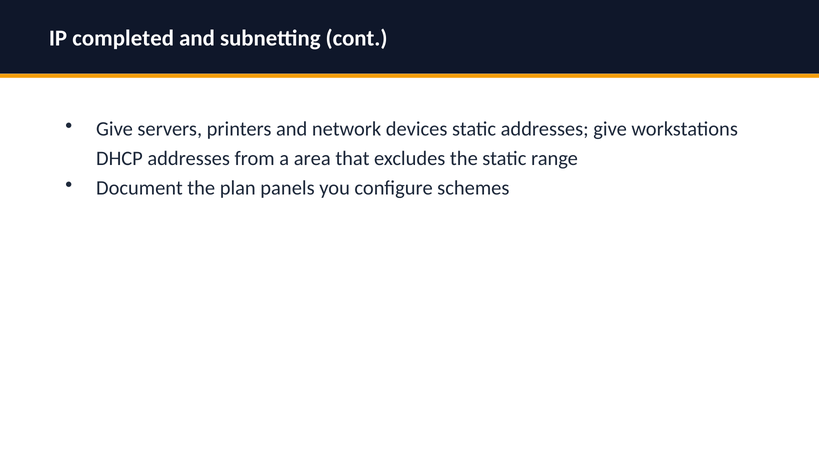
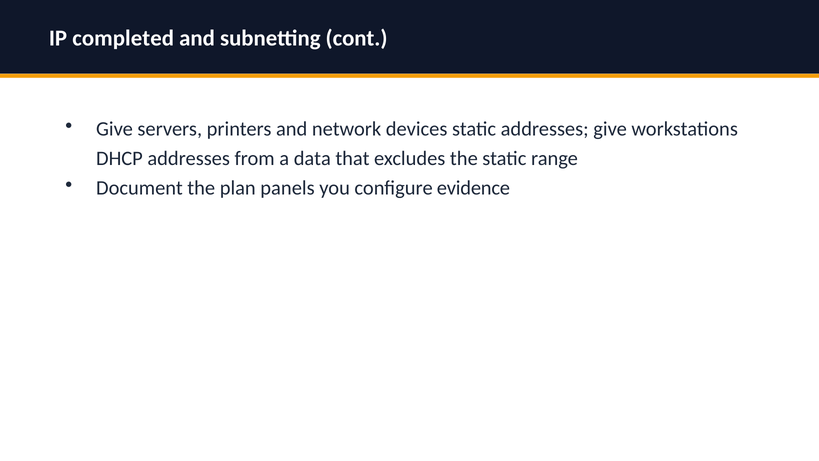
area: area -> data (312, 159)
schemes: schemes -> evidence (473, 188)
